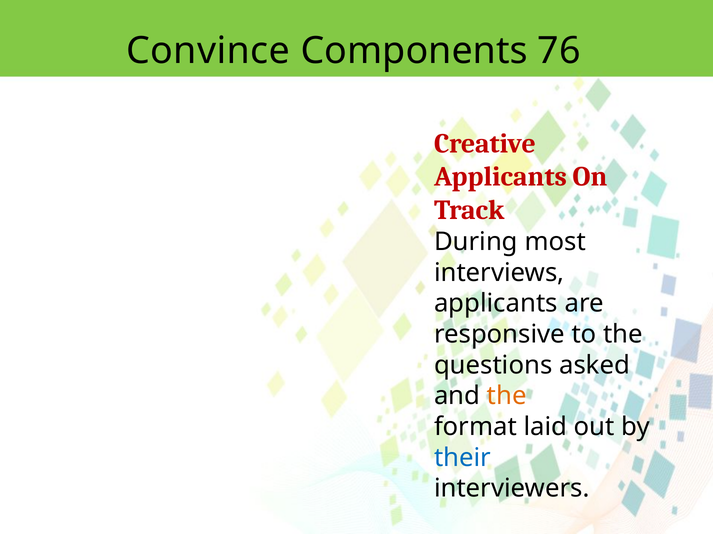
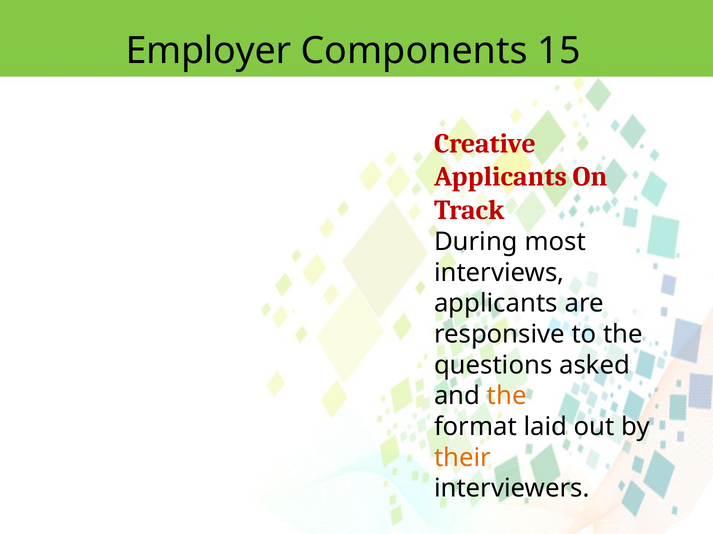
Convince: Convince -> Employer (208, 51)
76: 76 -> 15 (559, 51)
their colour: blue -> orange (463, 458)
